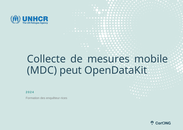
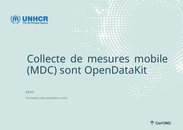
peut: peut -> sont (71, 70)
